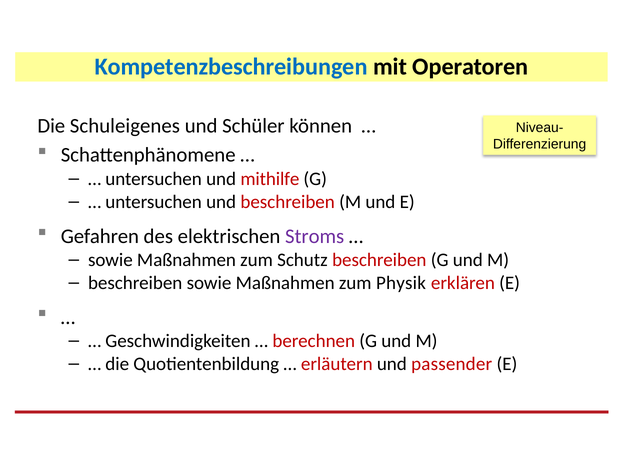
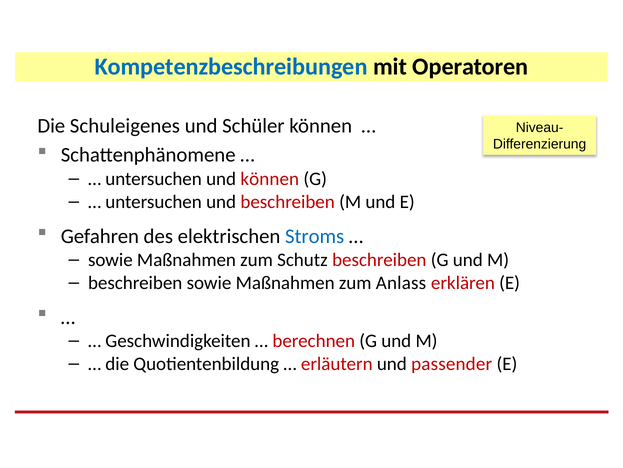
und mithilfe: mithilfe -> können (270, 179)
Stroms colour: purple -> blue (315, 236)
Physik: Physik -> Anlass (401, 282)
